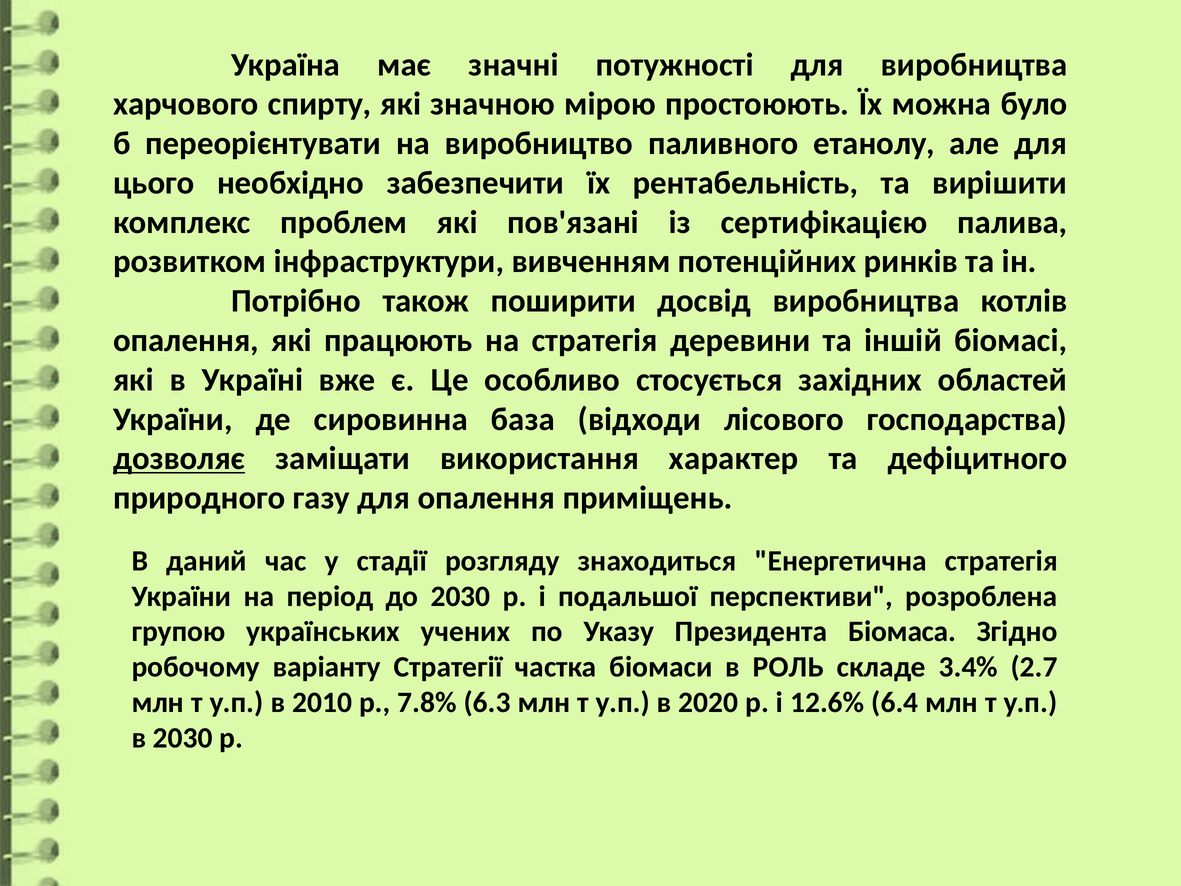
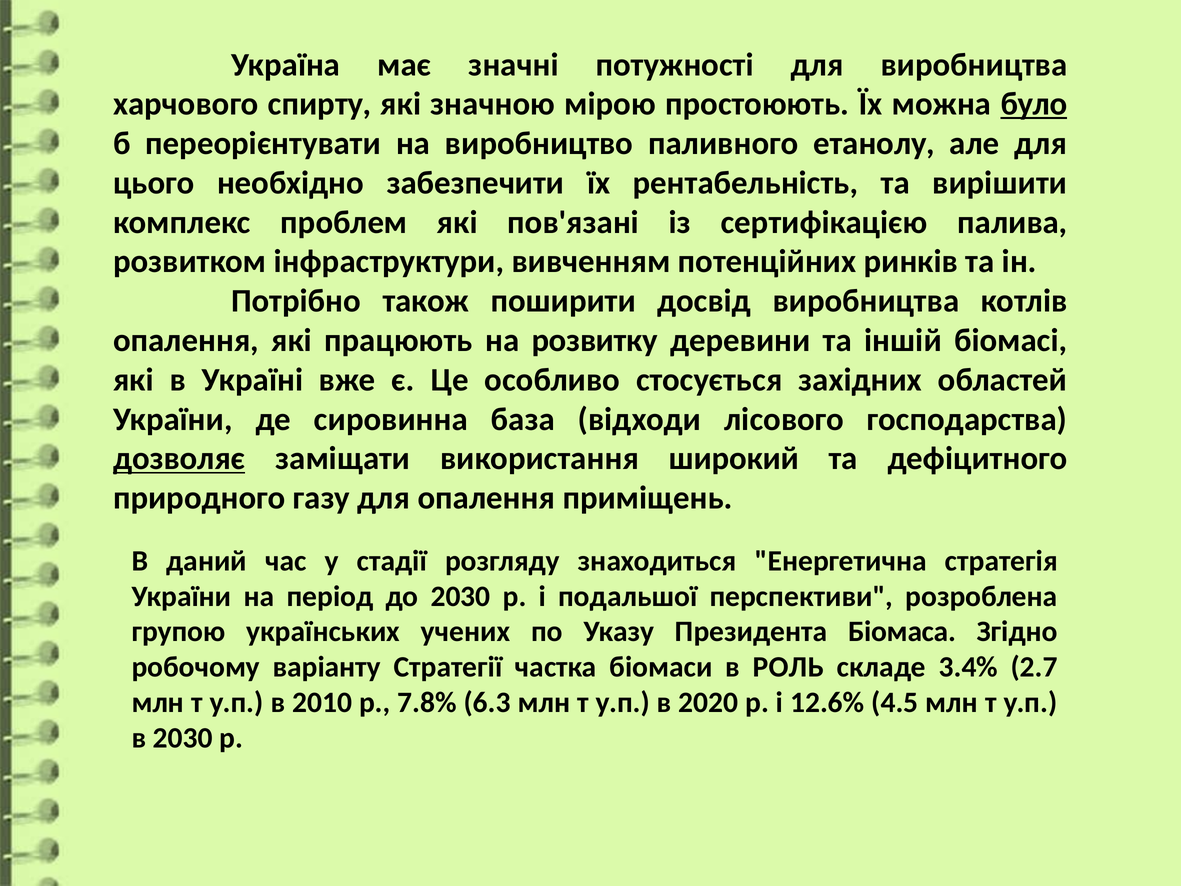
було underline: none -> present (1034, 104)
на стратегія: стратегія -> розвитку (595, 340)
характер: характер -> широкий (734, 458)
6.4: 6.4 -> 4.5 (895, 702)
